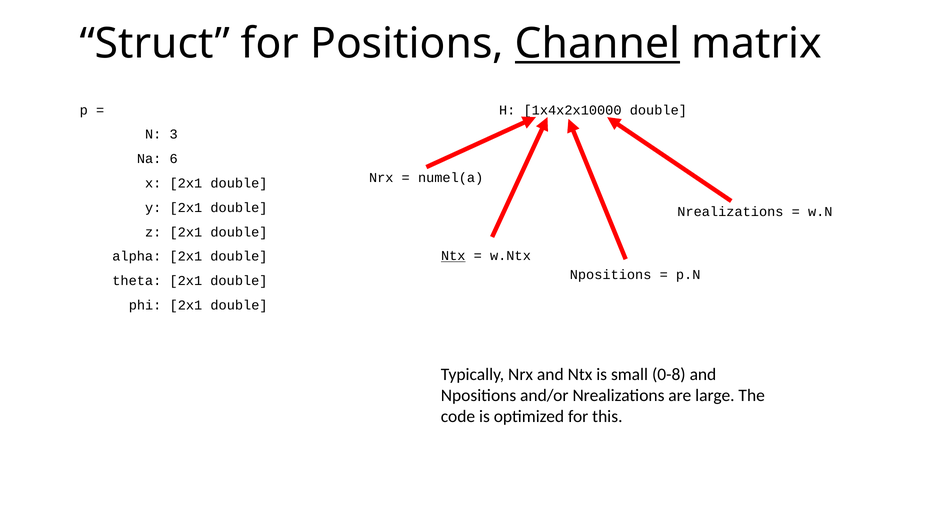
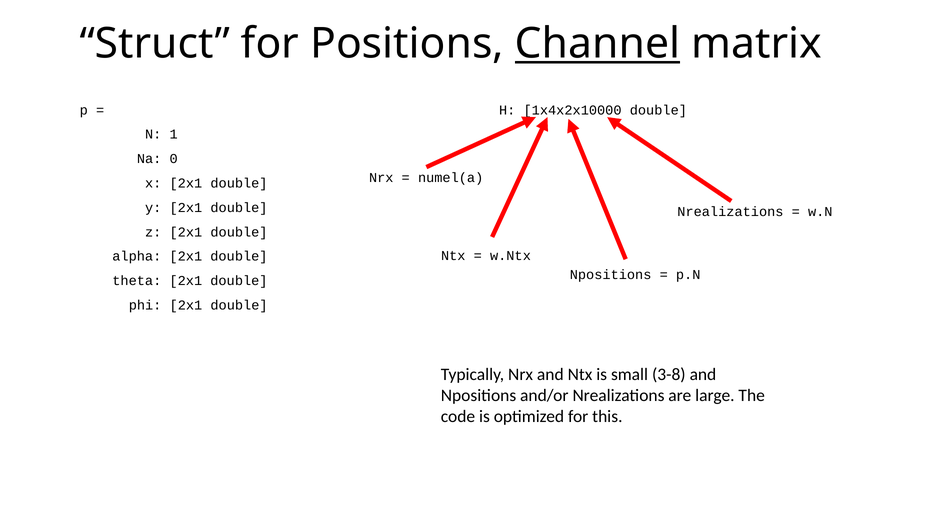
3: 3 -> 1 (174, 135)
6: 6 -> 0 (174, 159)
Ntx underline: present -> none (453, 256)
0-8: 0-8 -> 3-8 (669, 375)
